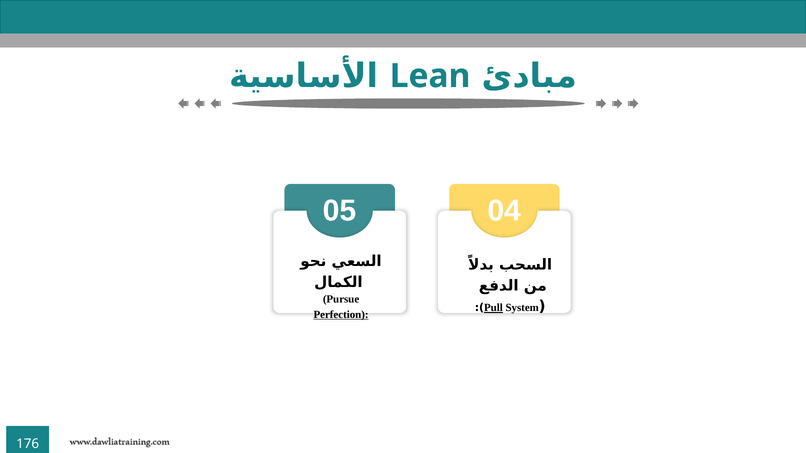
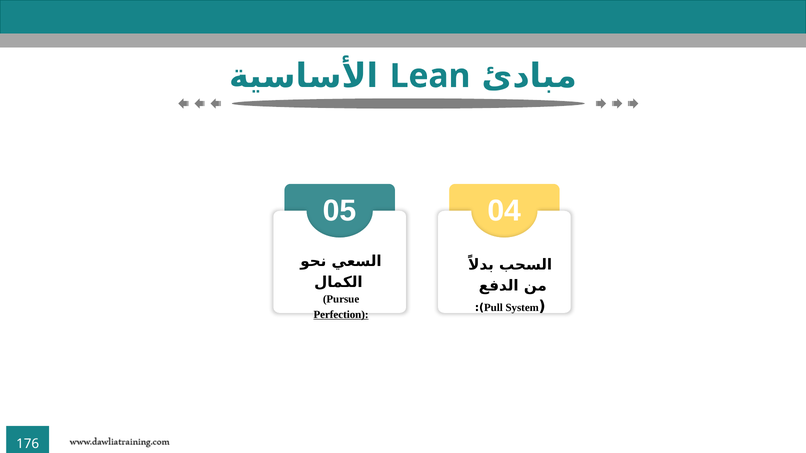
Pull underline: present -> none (493, 308)
